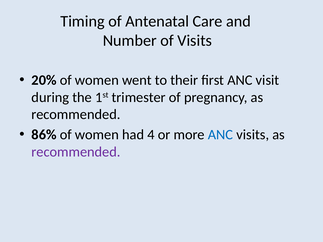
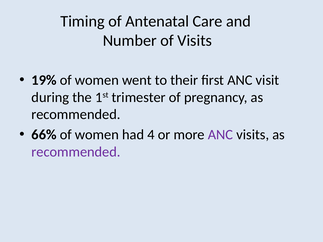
20%: 20% -> 19% (44, 80)
86%: 86% -> 66% (44, 135)
ANC colour: blue -> purple (220, 135)
